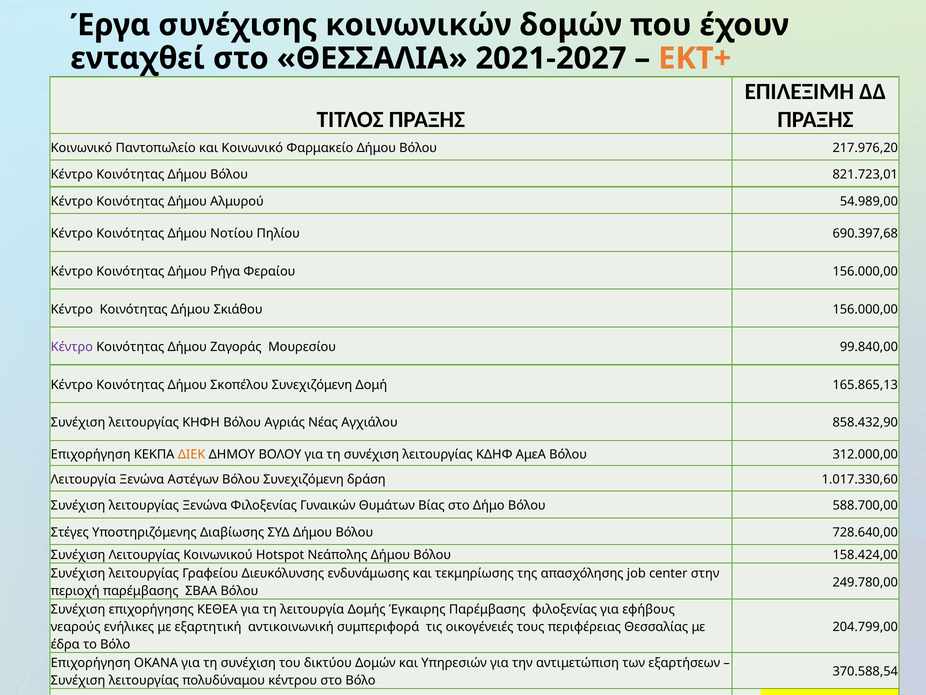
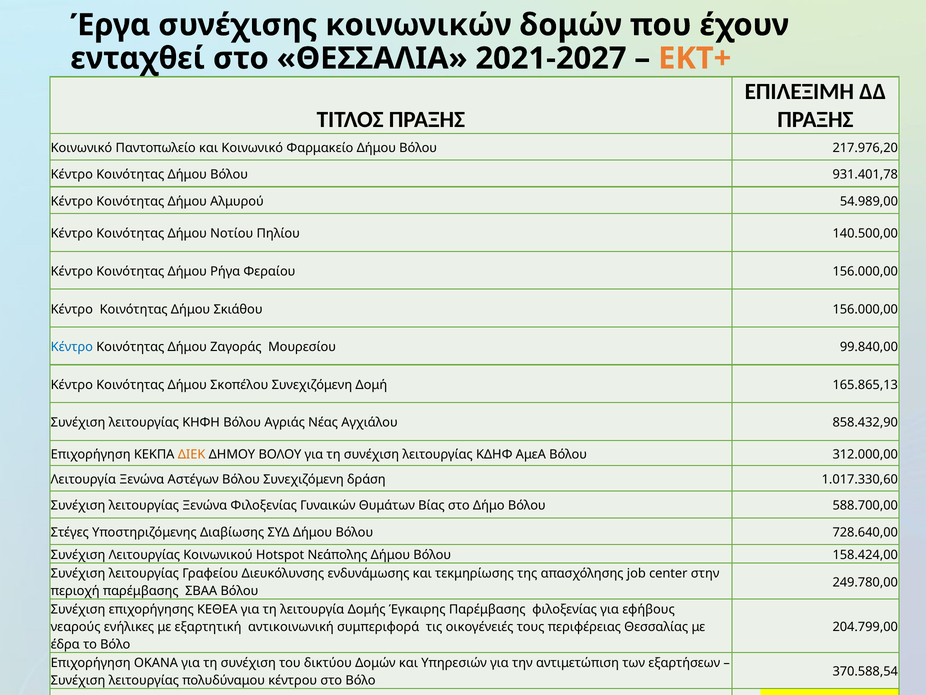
821.723,01: 821.723,01 -> 931.401,78 (865, 174)
690.397,68: 690.397,68 -> 140.500,00 (865, 234)
Κέντρο colour: purple -> blue (72, 347)
